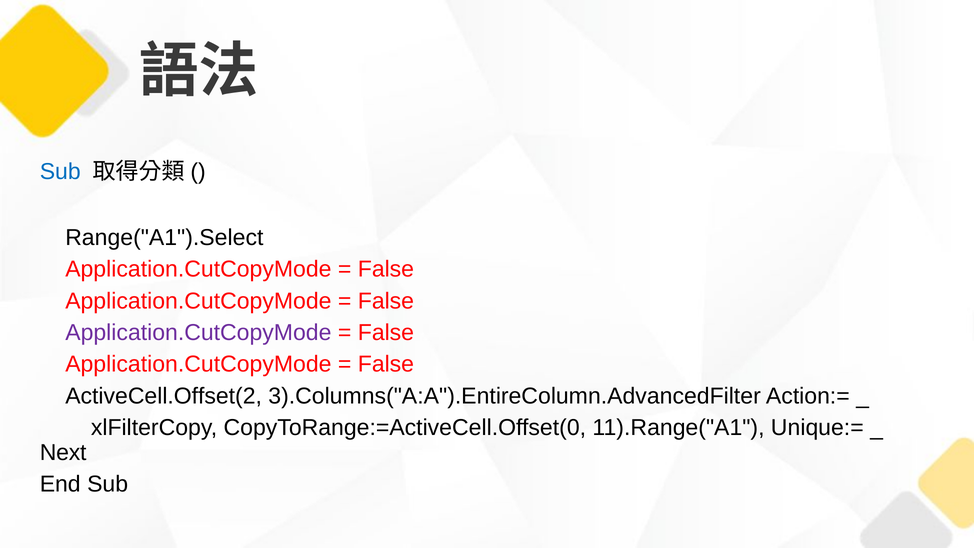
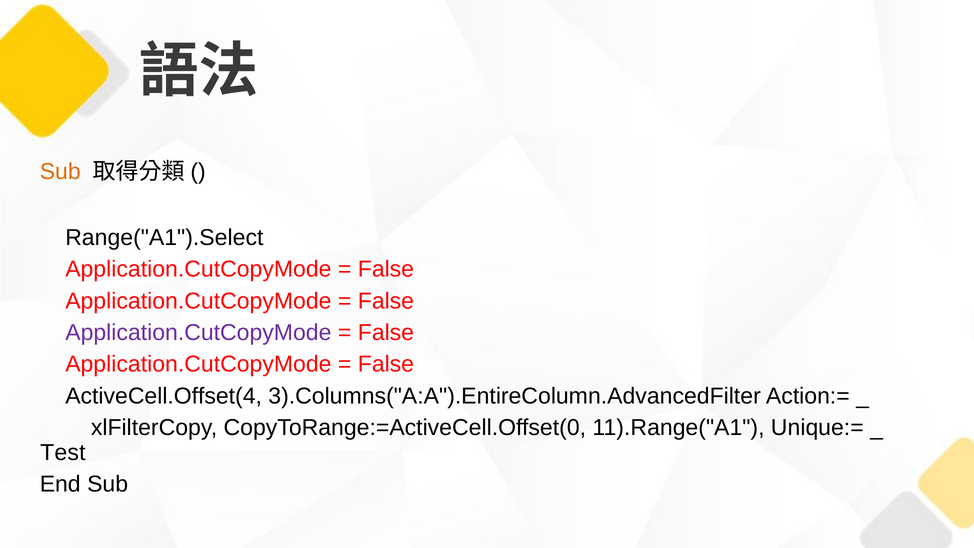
Sub colour: blue -> orange (60, 171)
ActiveCell.Offset(2: ActiveCell.Offset(2 -> ActiveCell.Offset(4 (164, 396)
Next: Next -> Test (63, 452)
